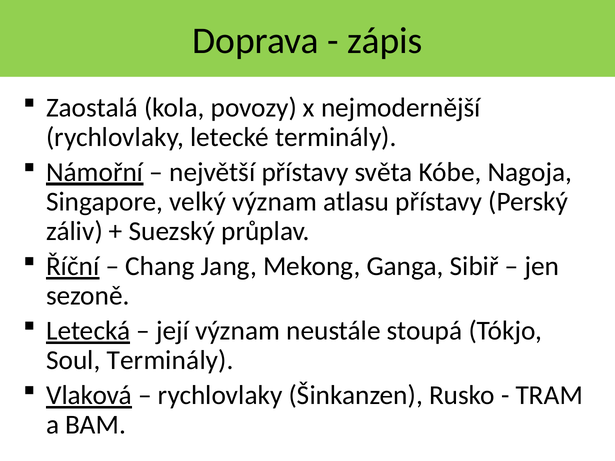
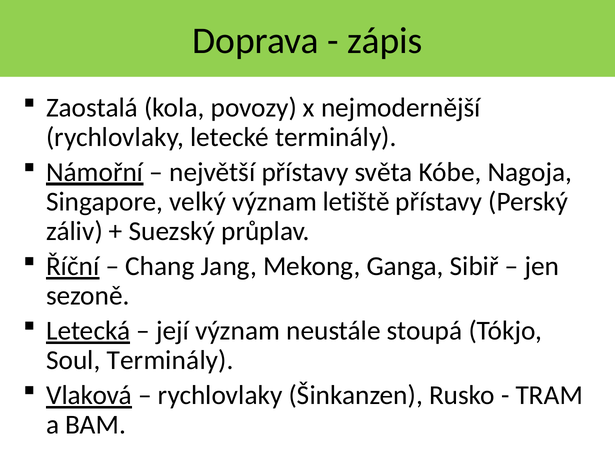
atlasu: atlasu -> letiště (356, 202)
